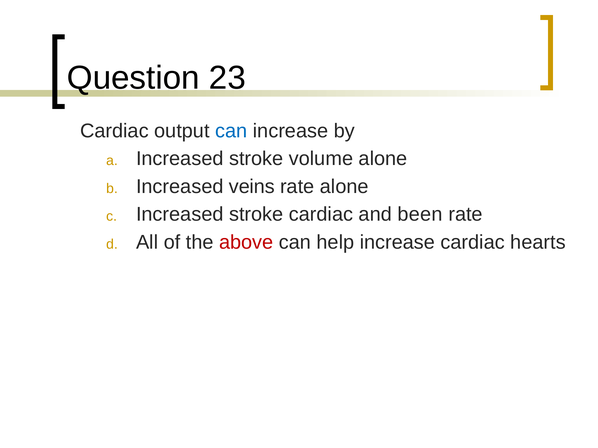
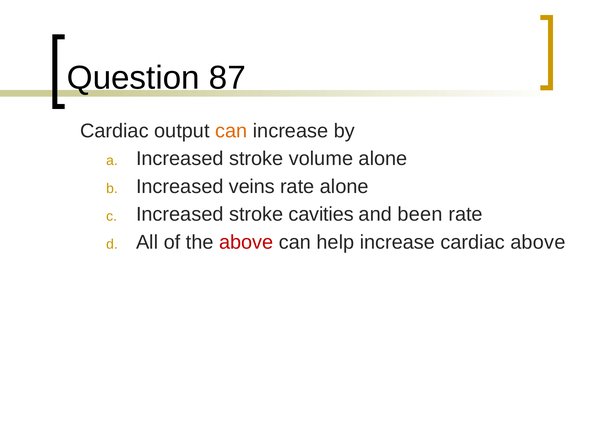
23: 23 -> 87 (227, 78)
can colour: blue -> orange (231, 131)
stroke cardiac: cardiac -> cavities (321, 215)
cardiac hearts: hearts -> above (538, 243)
